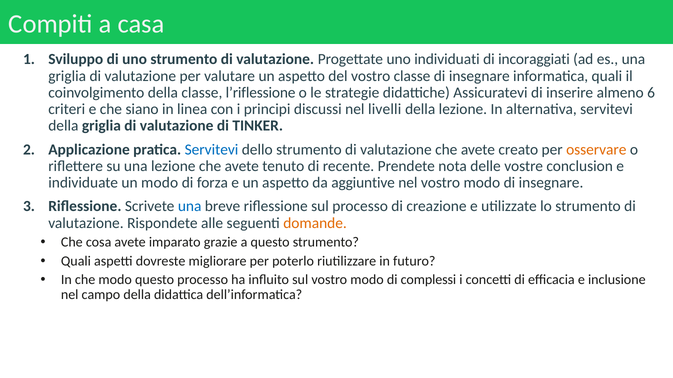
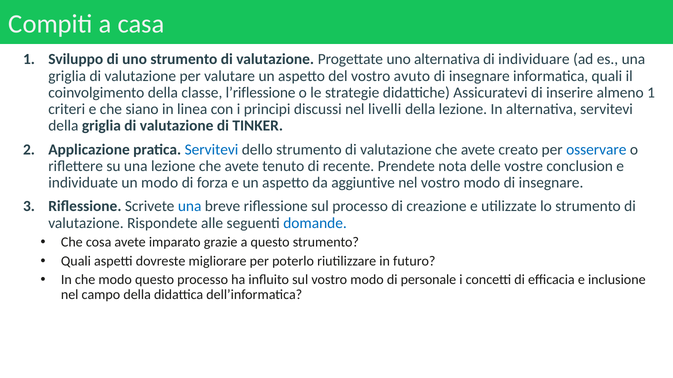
uno individuati: individuati -> alternativa (447, 59)
incoraggiati: incoraggiati -> individuare (534, 59)
vostro classe: classe -> avuto (412, 76)
almeno 6: 6 -> 1 (651, 93)
osservare colour: orange -> blue (596, 150)
domande colour: orange -> blue (315, 223)
complessi: complessi -> personale (428, 280)
